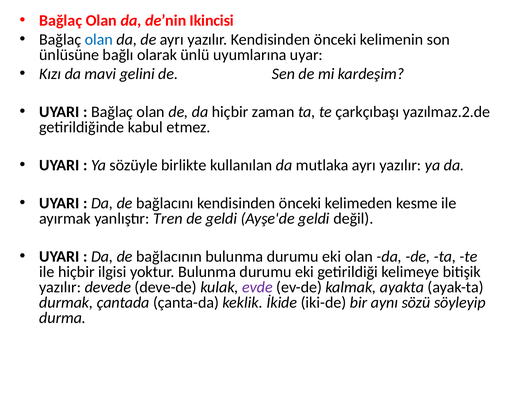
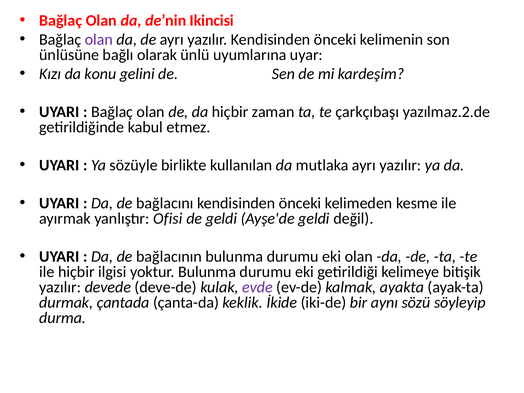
olan colour: blue -> purple (99, 39)
mavi: mavi -> konu (100, 74)
Tren: Tren -> Ofisi (168, 219)
